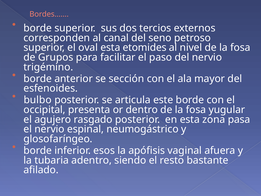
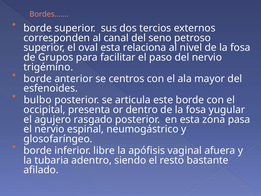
etomides: etomides -> relaciona (145, 48)
sección: sección -> centros (126, 79)
esos: esos -> libre (104, 150)
